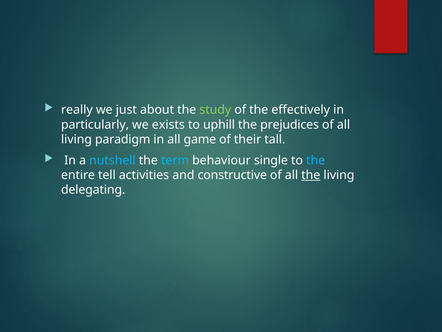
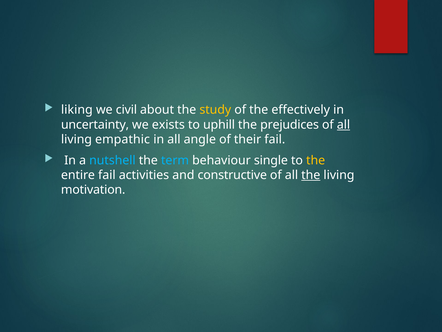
really: really -> liking (77, 110)
just: just -> civil (126, 110)
study colour: light green -> yellow (215, 110)
particularly: particularly -> uncertainty (95, 124)
all underline: none -> present (344, 124)
paradigm: paradigm -> empathic (123, 139)
game: game -> angle (200, 139)
their tall: tall -> fail (275, 139)
the colour: light blue -> yellow (316, 160)
entire tell: tell -> fail (107, 175)
delegating: delegating -> motivation (93, 190)
